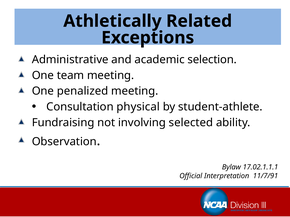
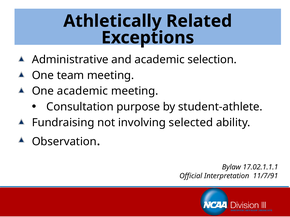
One penalized: penalized -> academic (82, 91)
physical: physical -> purpose (138, 107)
